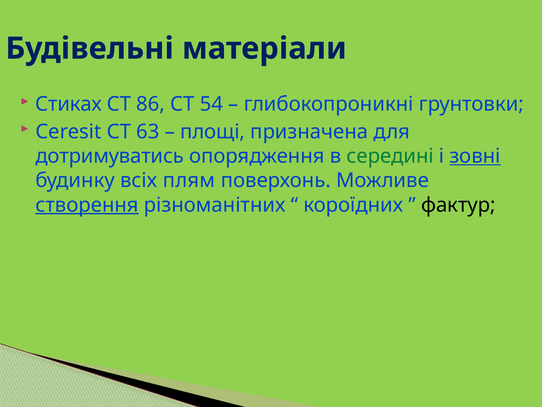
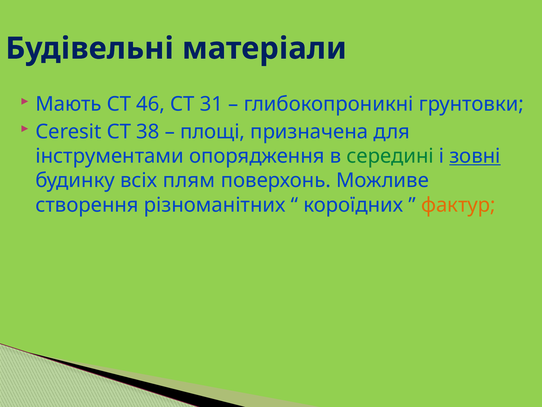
Стиках: Стиках -> Мають (69, 104)
86: 86 -> 46 (151, 104)
54: 54 -> 31 (211, 104)
63: 63 -> 38 (148, 132)
дотримуватись: дотримуватись -> інструментами (110, 156)
створення underline: present -> none (87, 205)
фактур colour: black -> orange (458, 205)
